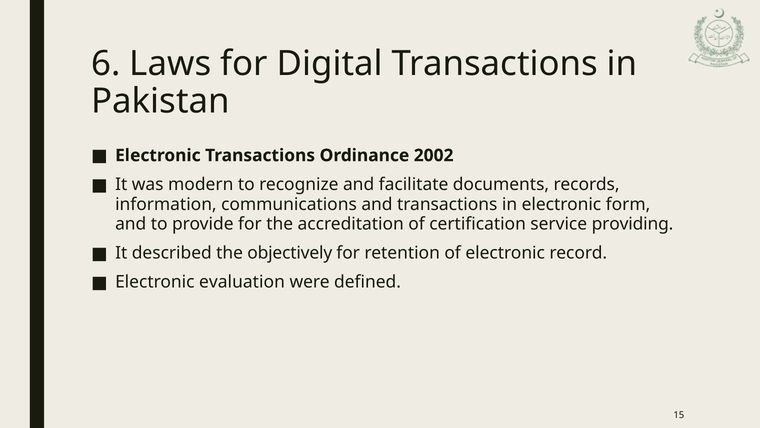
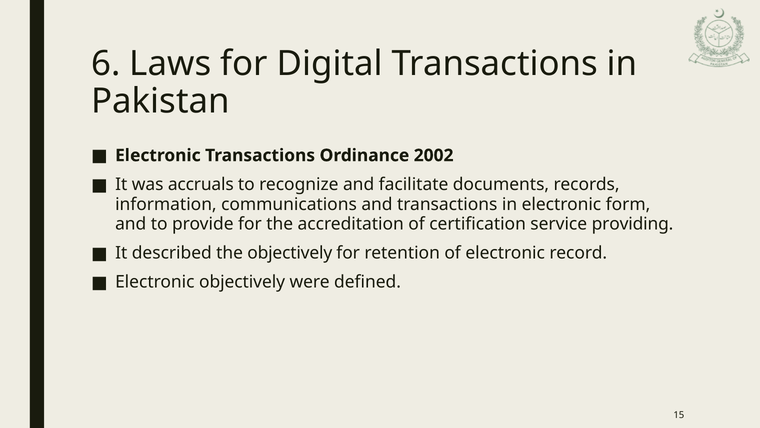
modern: modern -> accruals (201, 184)
Electronic evaluation: evaluation -> objectively (242, 282)
